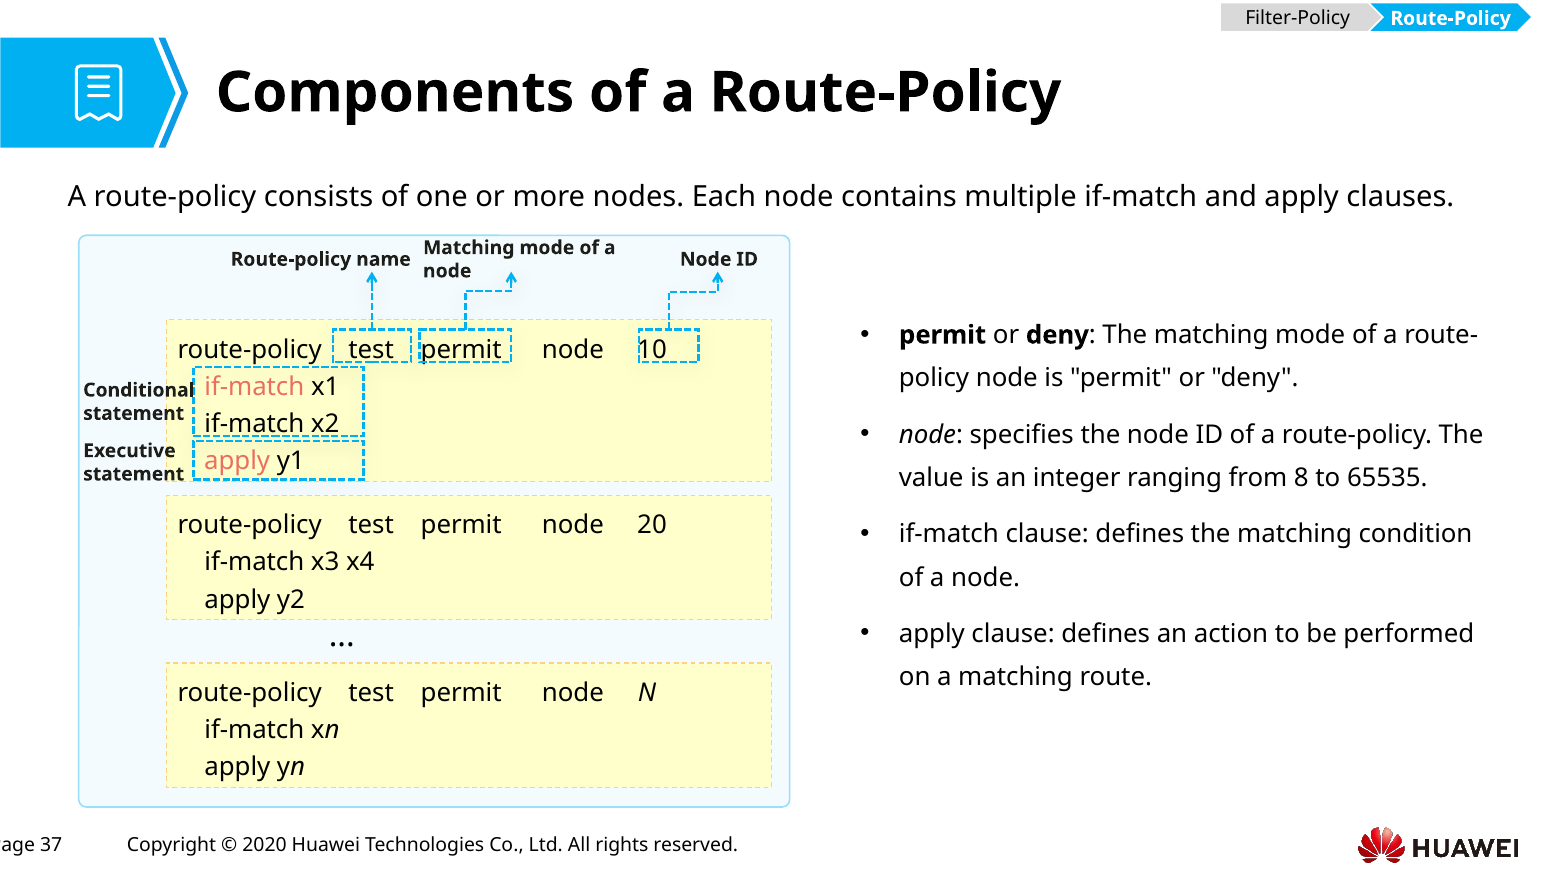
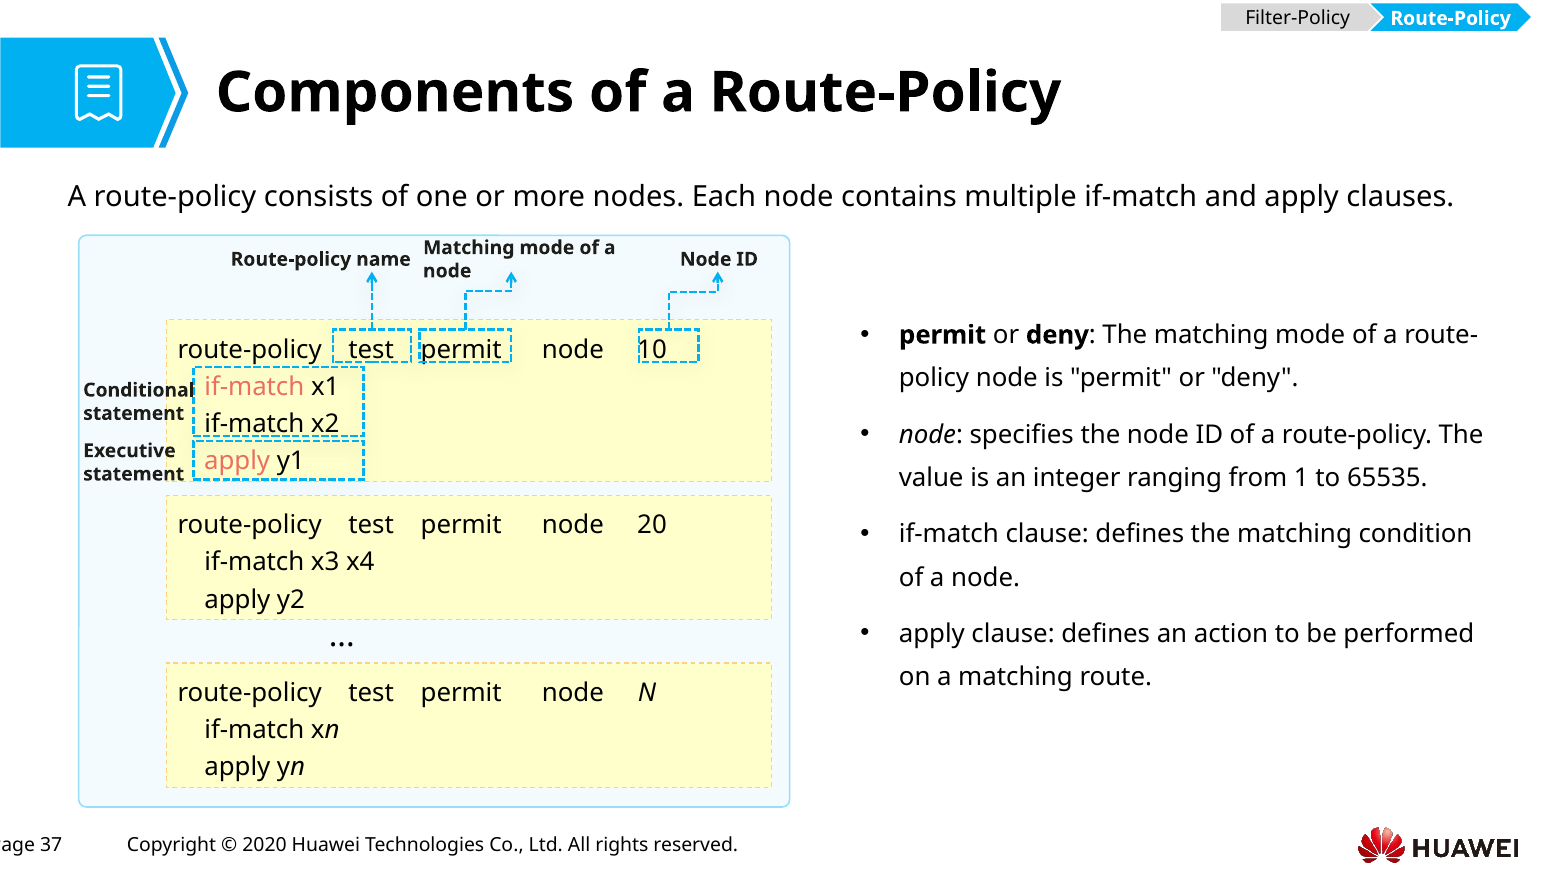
8: 8 -> 1 (1301, 478)
